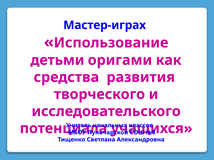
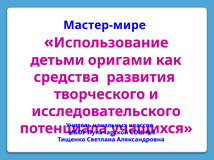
Мастер-играх: Мастер-играх -> Мастер-мире (105, 25)
